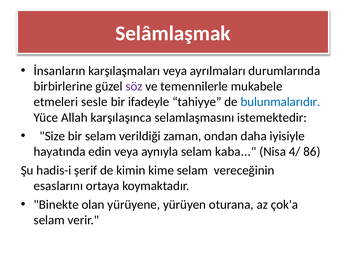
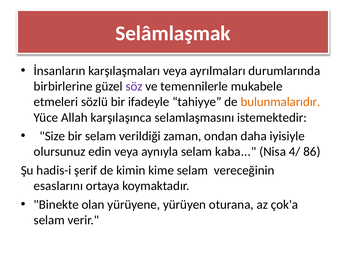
sesle: sesle -> sözlü (94, 102)
bulunmalarıdır colour: blue -> orange (281, 102)
hayatında: hayatında -> olursunuz (60, 152)
